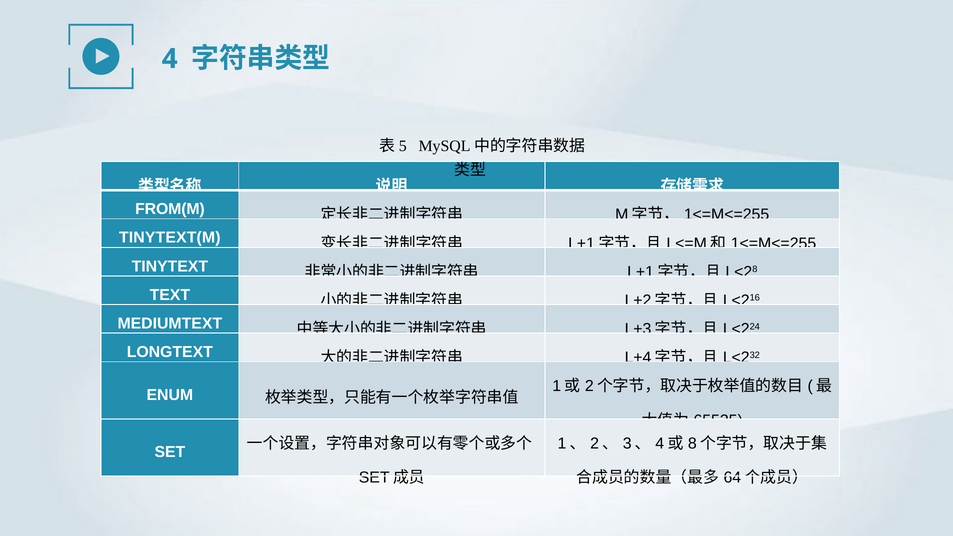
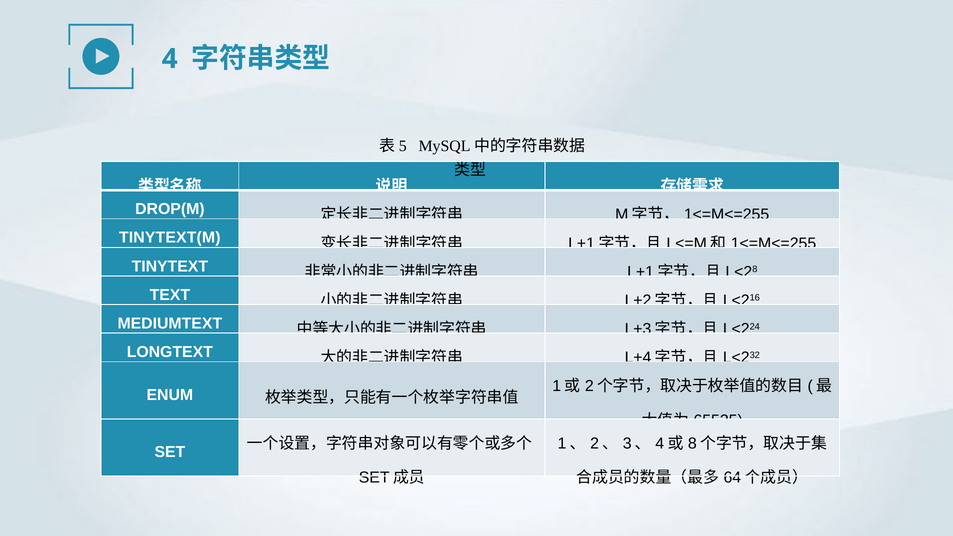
FROM(M: FROM(M -> DROP(M (170, 209)
